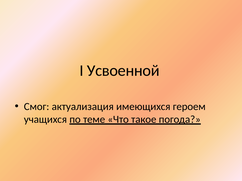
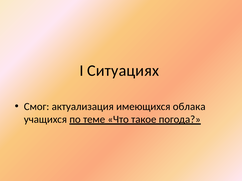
Усвоенной: Усвоенной -> Ситуациях (123, 71)
героем: героем -> облака (189, 107)
